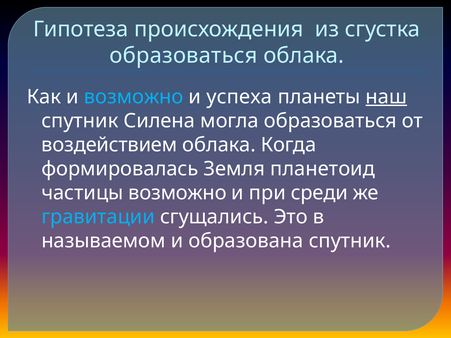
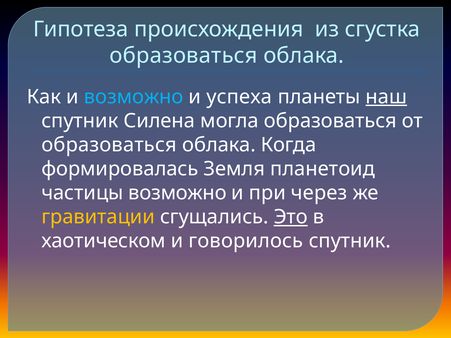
воздействием: воздействием -> образоваться (109, 145)
среди: среди -> через (319, 193)
гравитации colour: light blue -> yellow (98, 217)
Это underline: none -> present (291, 217)
называемом: называемом -> хаотическом (104, 241)
образована: образована -> говорилось (246, 241)
